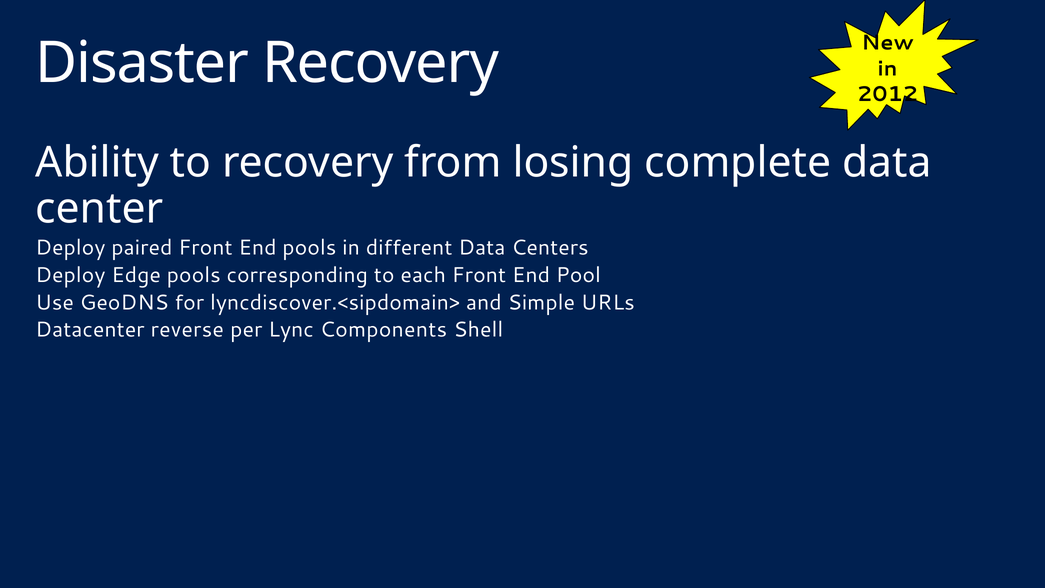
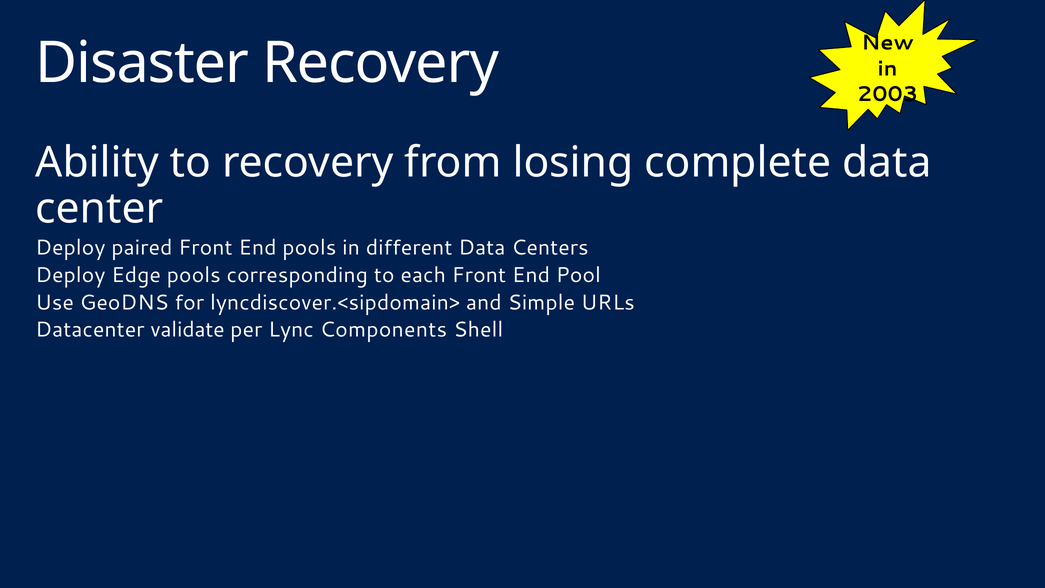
2012: 2012 -> 2003 (888, 94)
reverse: reverse -> validate (188, 330)
